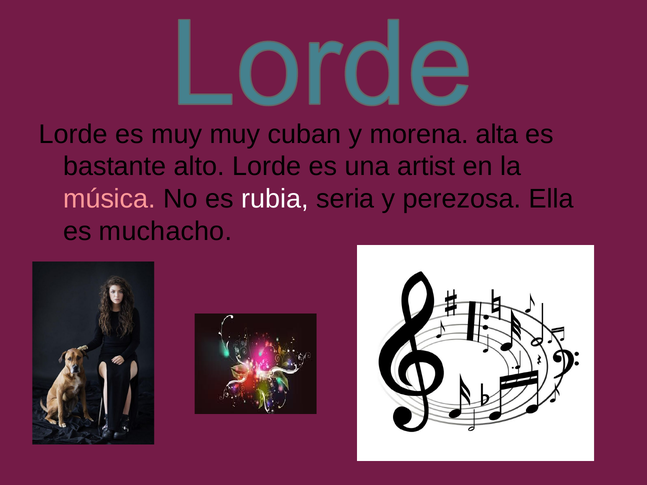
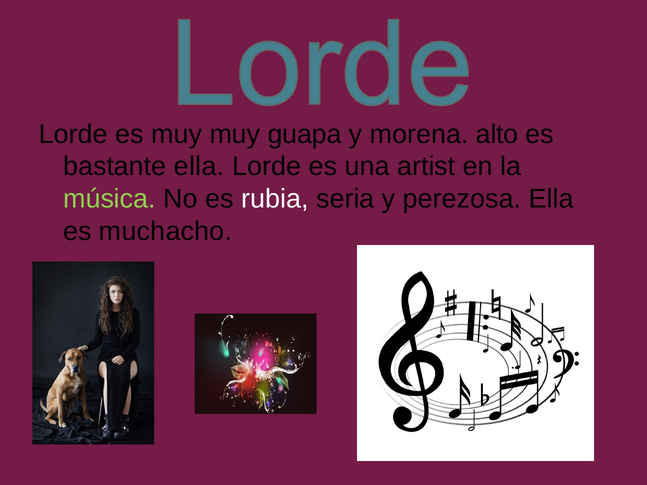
cuban: cuban -> guapa (305, 134)
alta: alta -> alto (497, 134)
bastante alto: alto -> ella (199, 167)
música colour: pink -> light green (109, 199)
